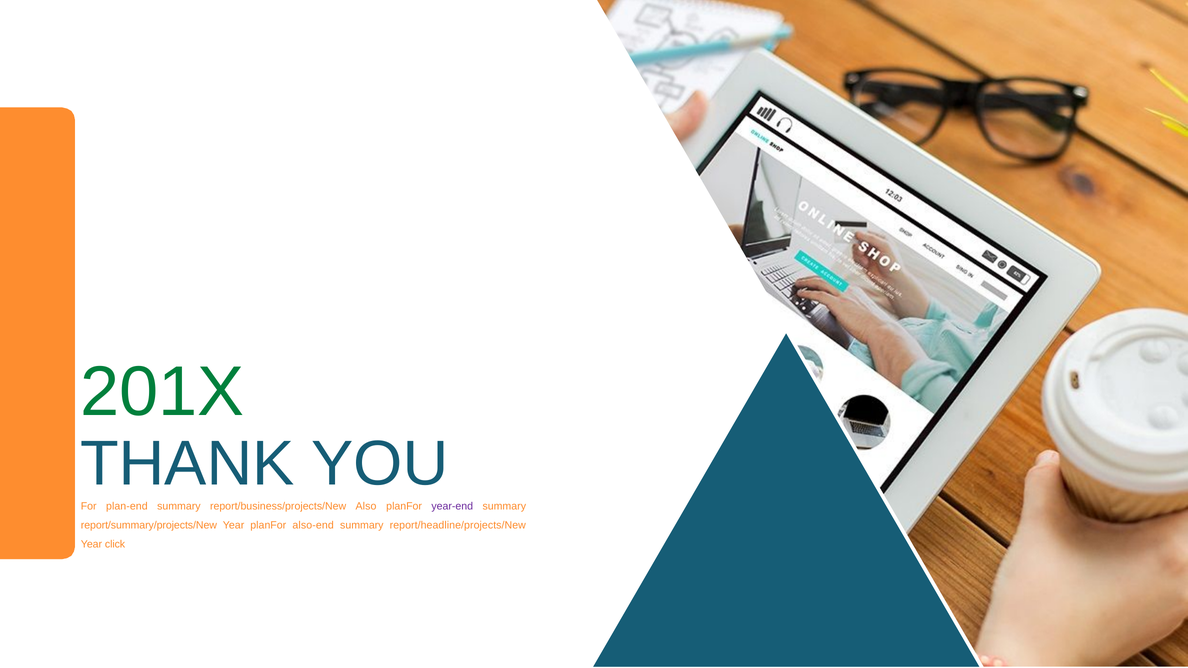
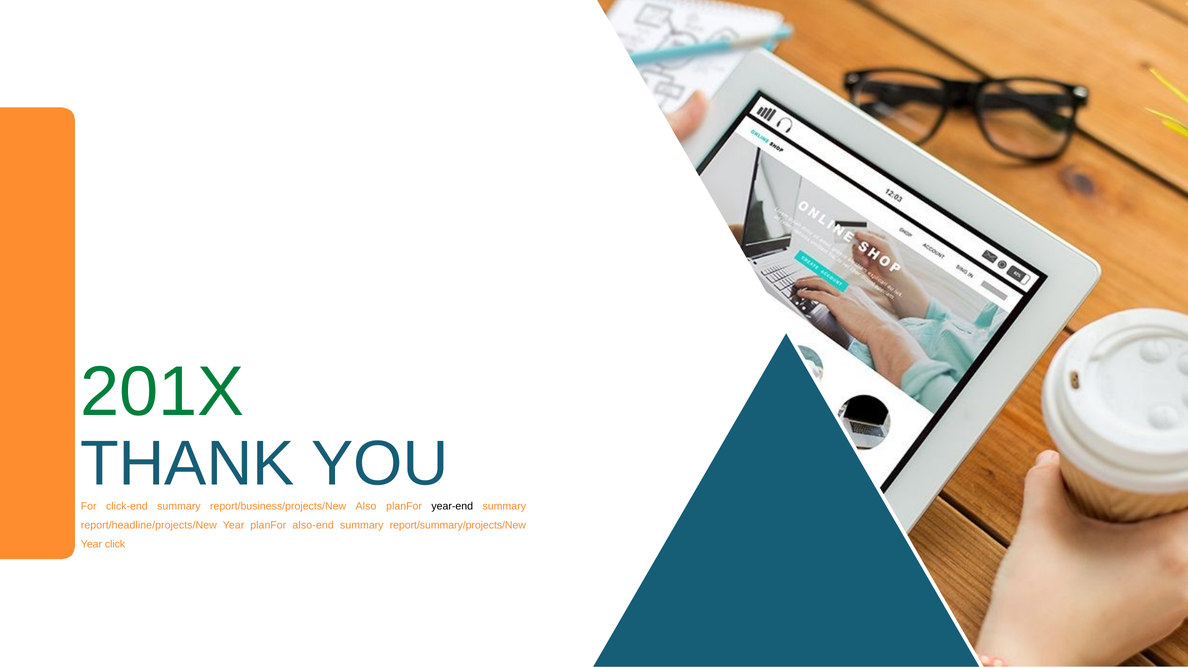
plan-end: plan-end -> click-end (127, 506)
year-end colour: purple -> black (452, 506)
report/summary/projects/New: report/summary/projects/New -> report/headline/projects/New (149, 525)
report/headline/projects/New: report/headline/projects/New -> report/summary/projects/New (458, 525)
